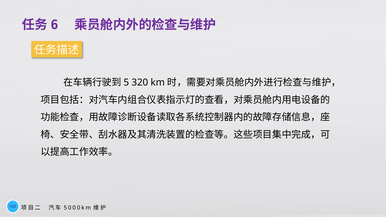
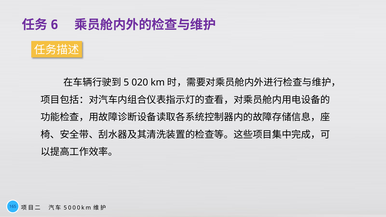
320: 320 -> 020 (140, 83)
